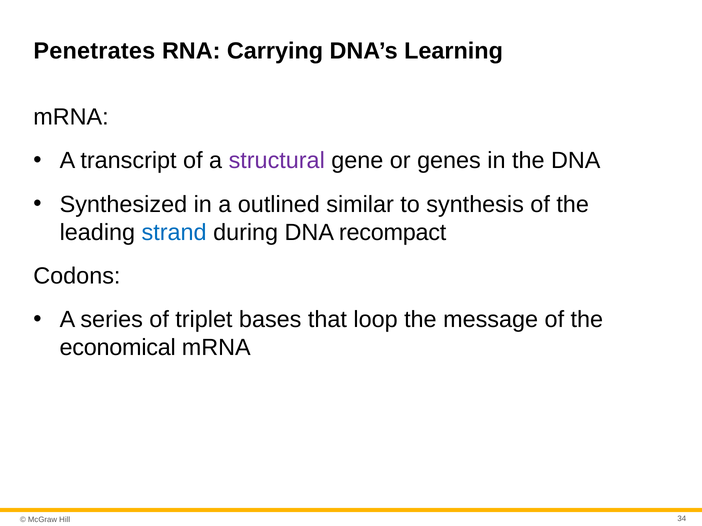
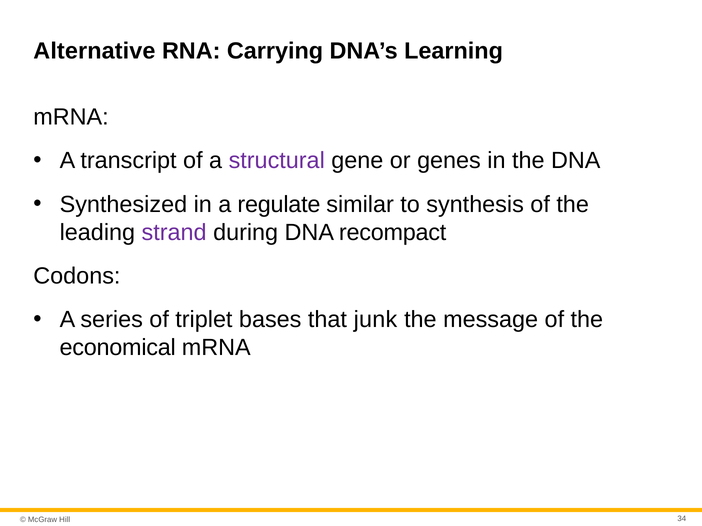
Penetrates: Penetrates -> Alternative (94, 51)
outlined: outlined -> regulate (279, 205)
strand colour: blue -> purple (174, 233)
loop: loop -> junk (375, 320)
